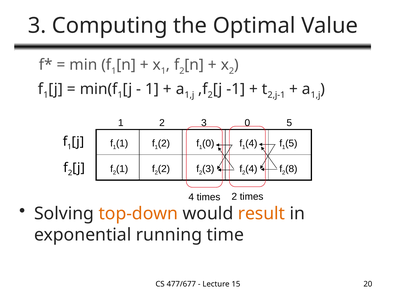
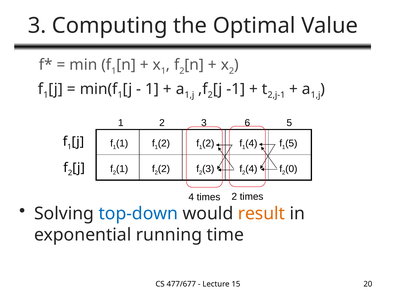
3 0: 0 -> 6 (247, 123)
0: 0 -> 2 (208, 143)
8: 8 -> 0 (291, 169)
top-down colour: orange -> blue (138, 214)
